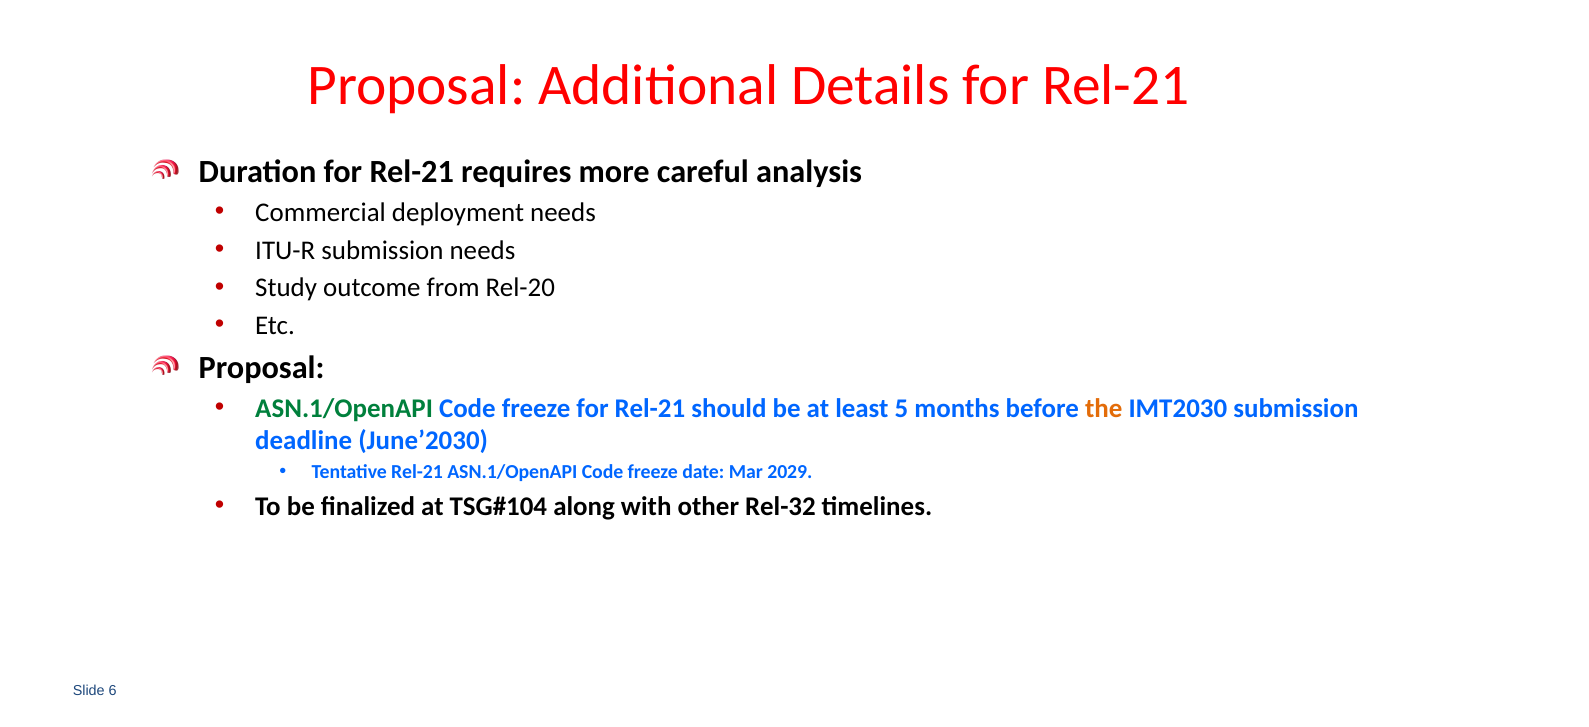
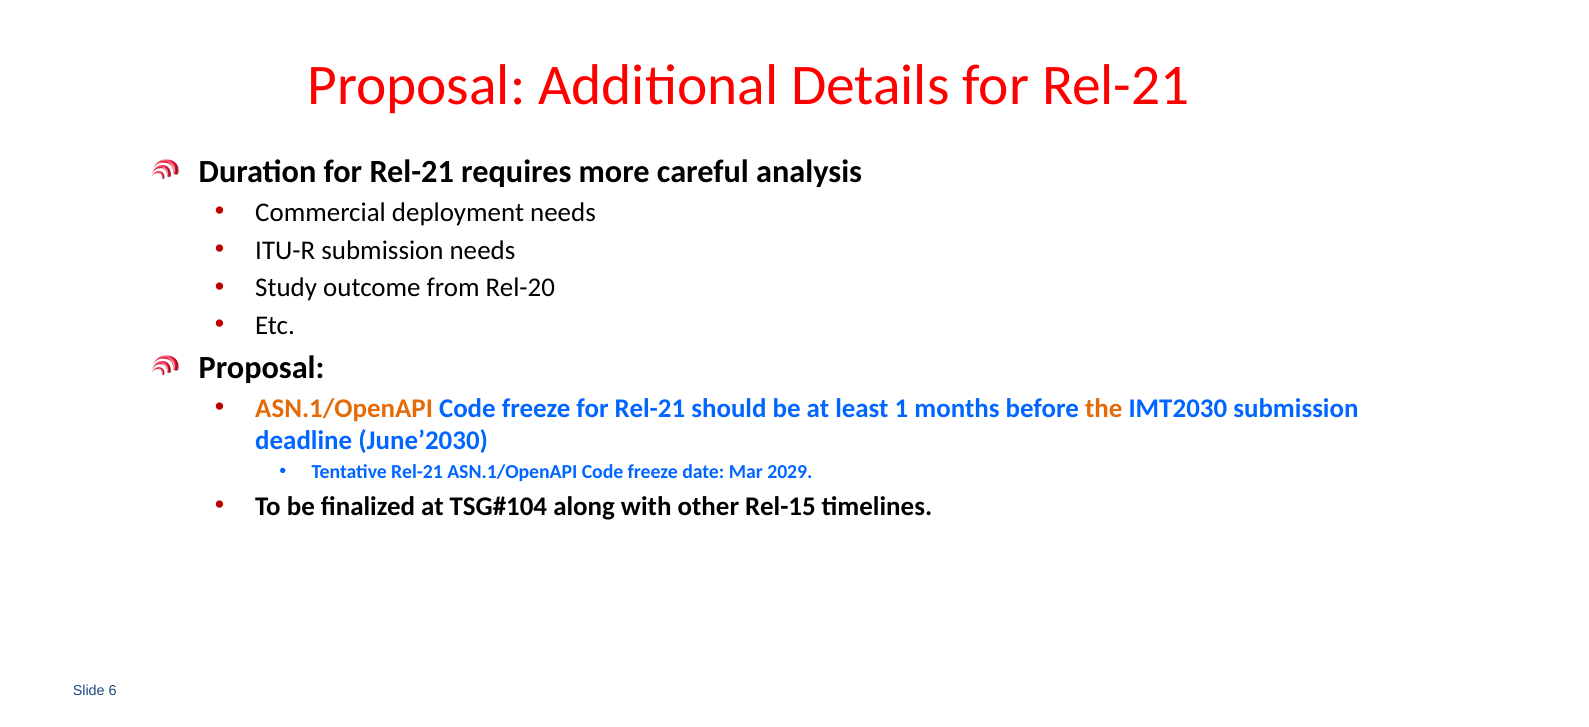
ASN.1/OpenAPI colour: green -> orange (344, 408)
5: 5 -> 1 (902, 408)
Rel-32: Rel-32 -> Rel-15 (780, 506)
